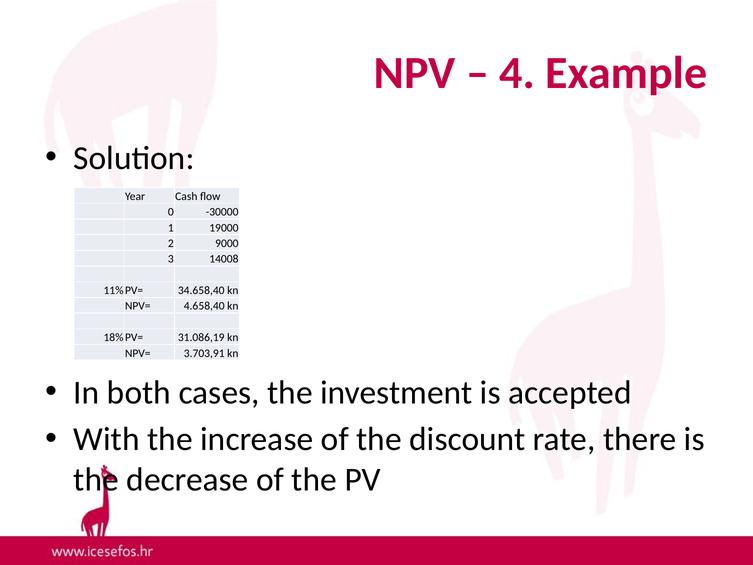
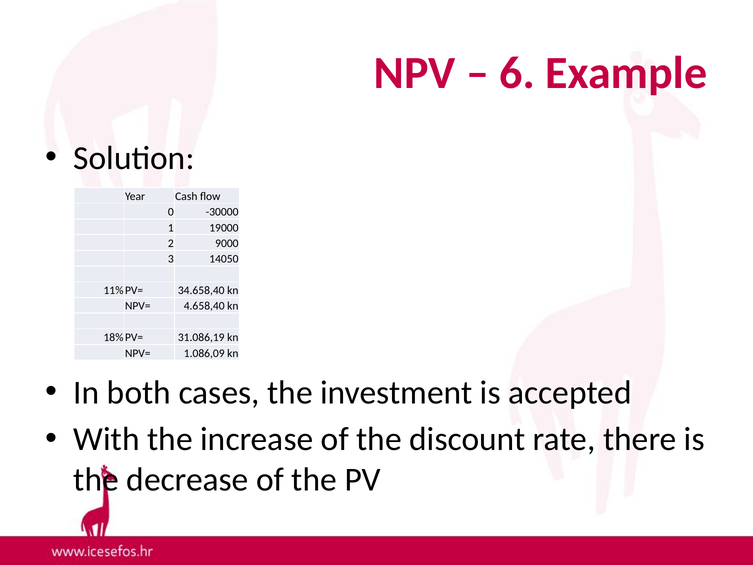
4: 4 -> 6 (517, 73)
14008: 14008 -> 14050 (224, 259)
3.703,91: 3.703,91 -> 1.086,09 (204, 353)
